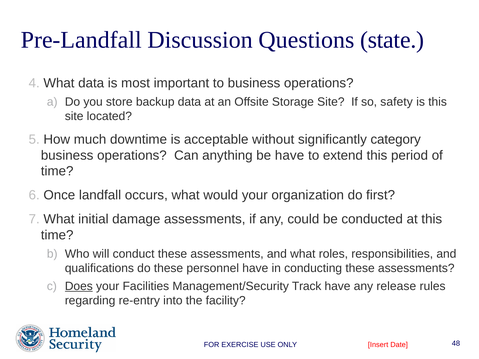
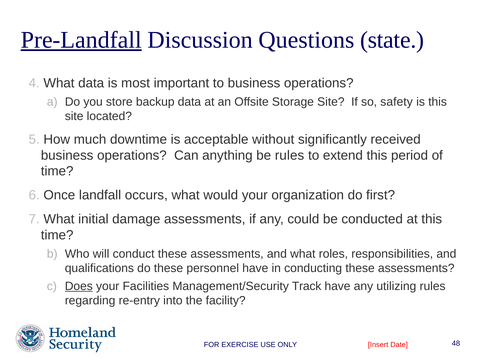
Pre-Landfall underline: none -> present (81, 40)
category: category -> received (396, 139)
be have: have -> rules (290, 155)
release: release -> utilizing (396, 286)
